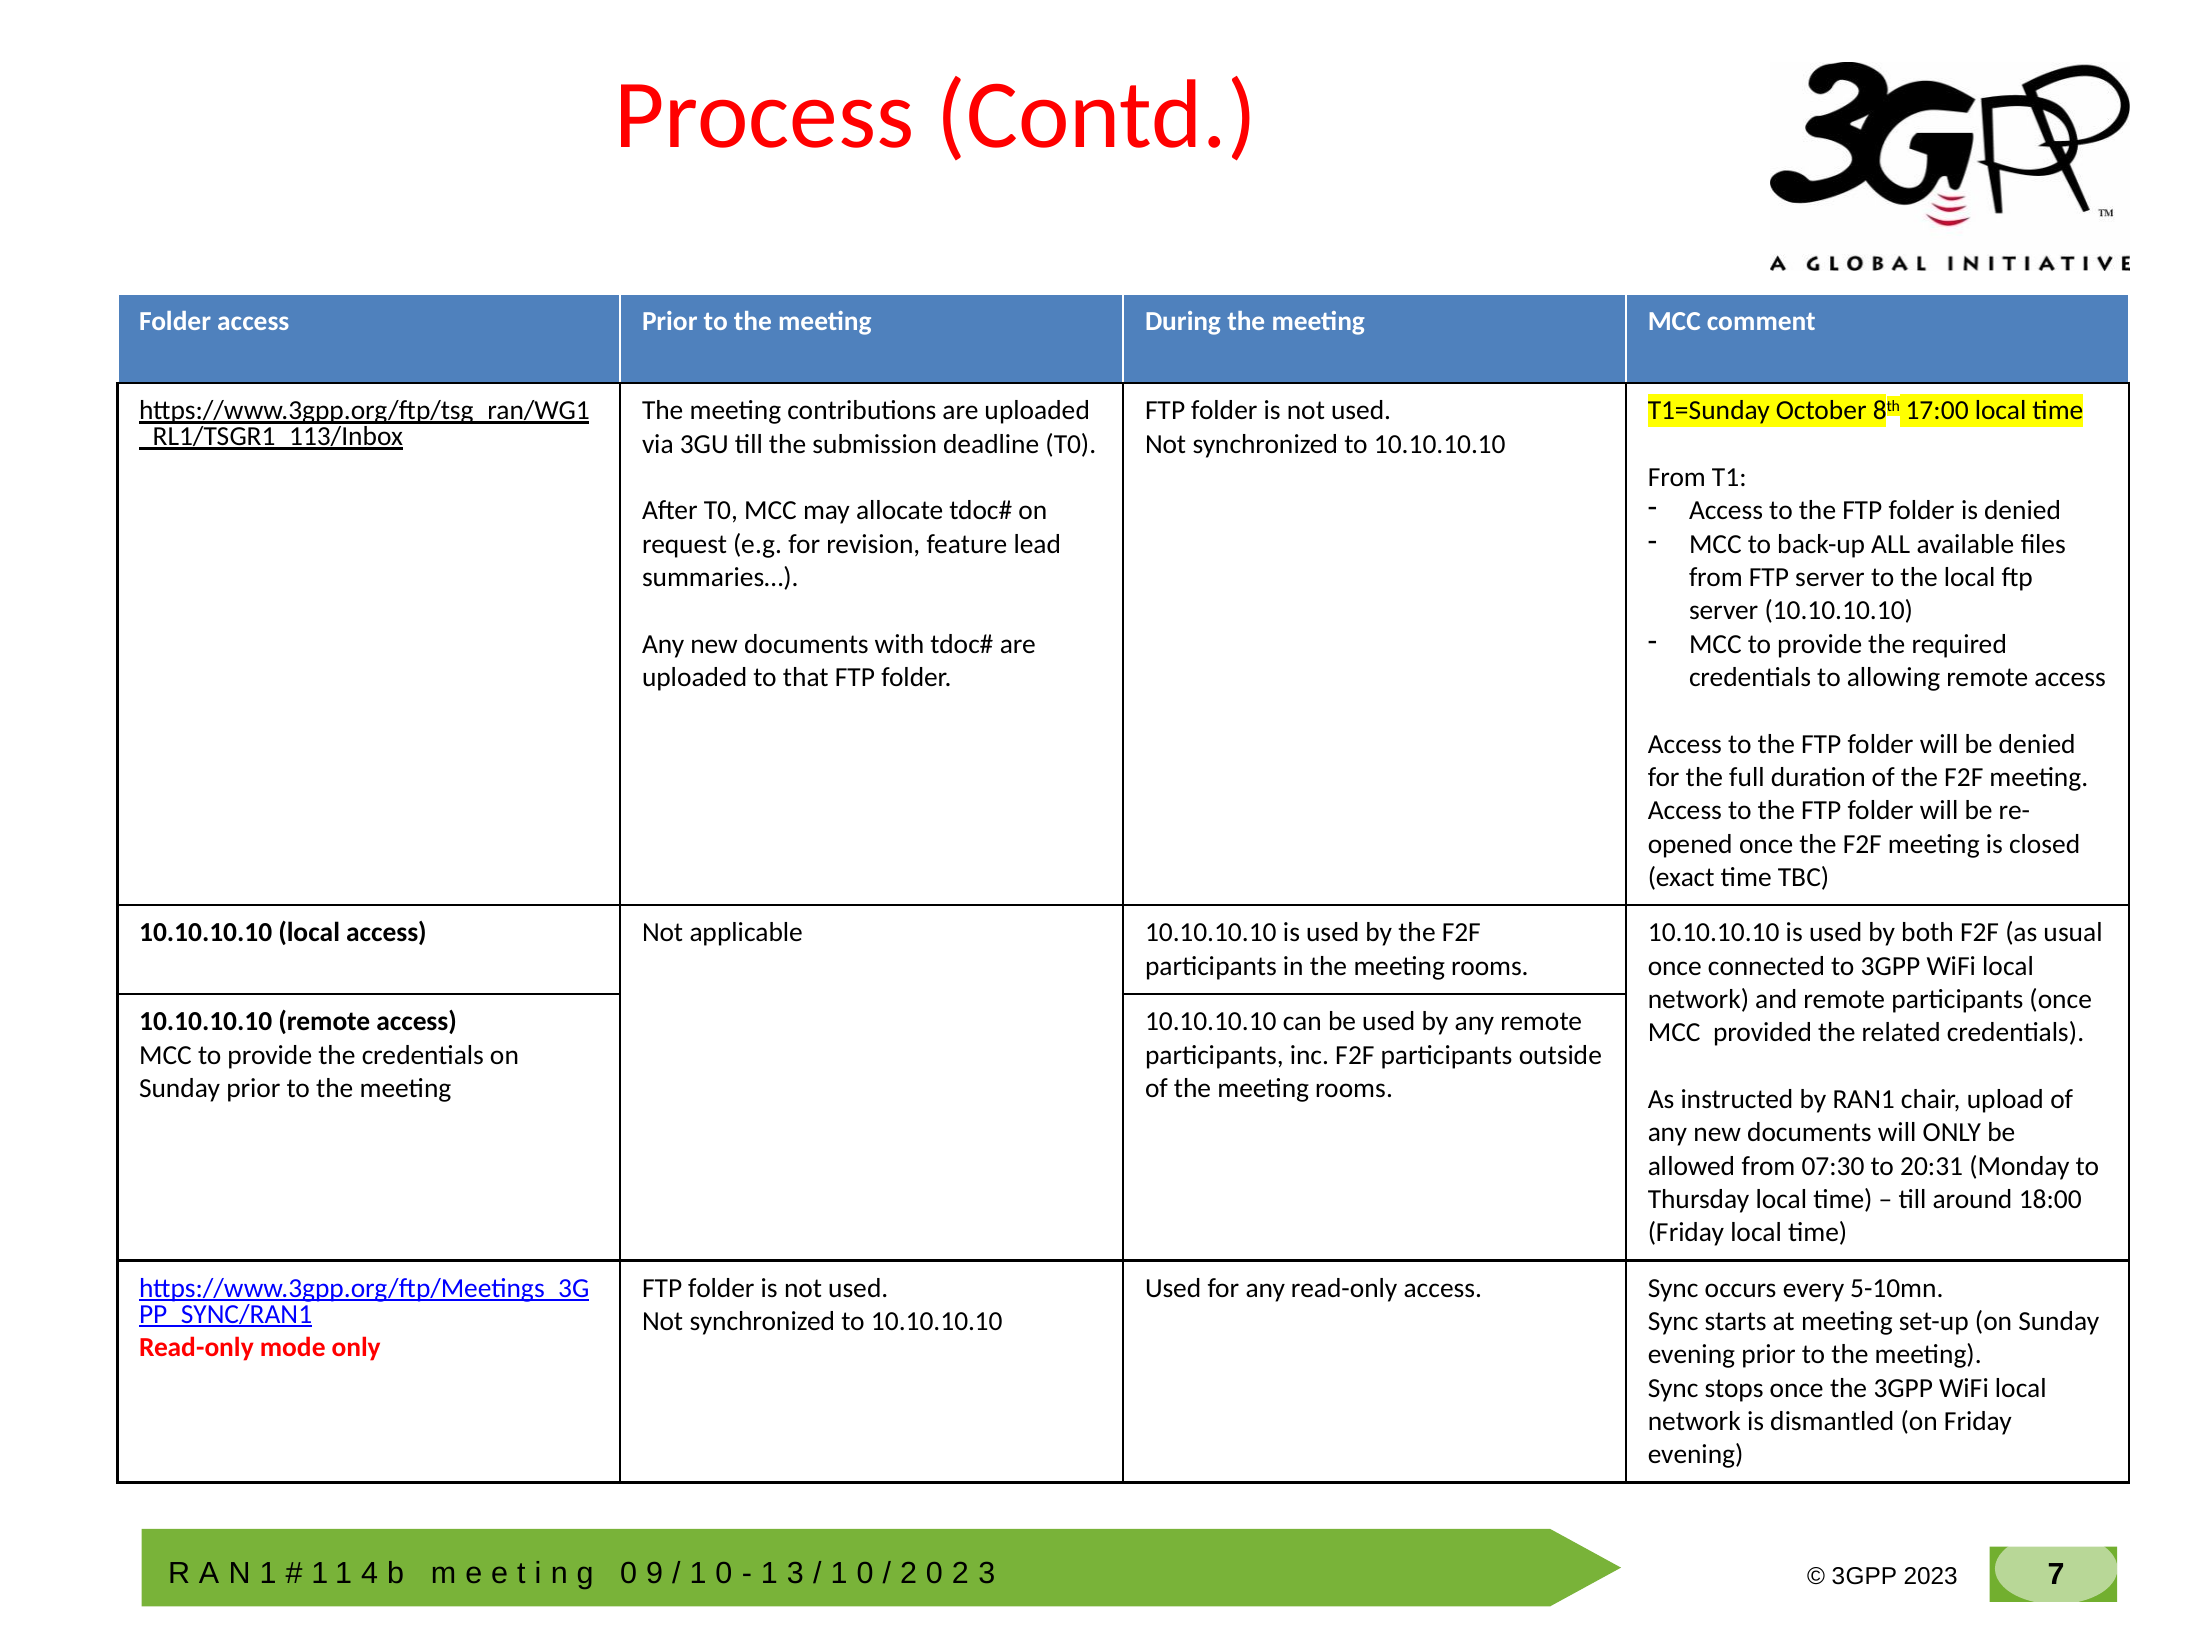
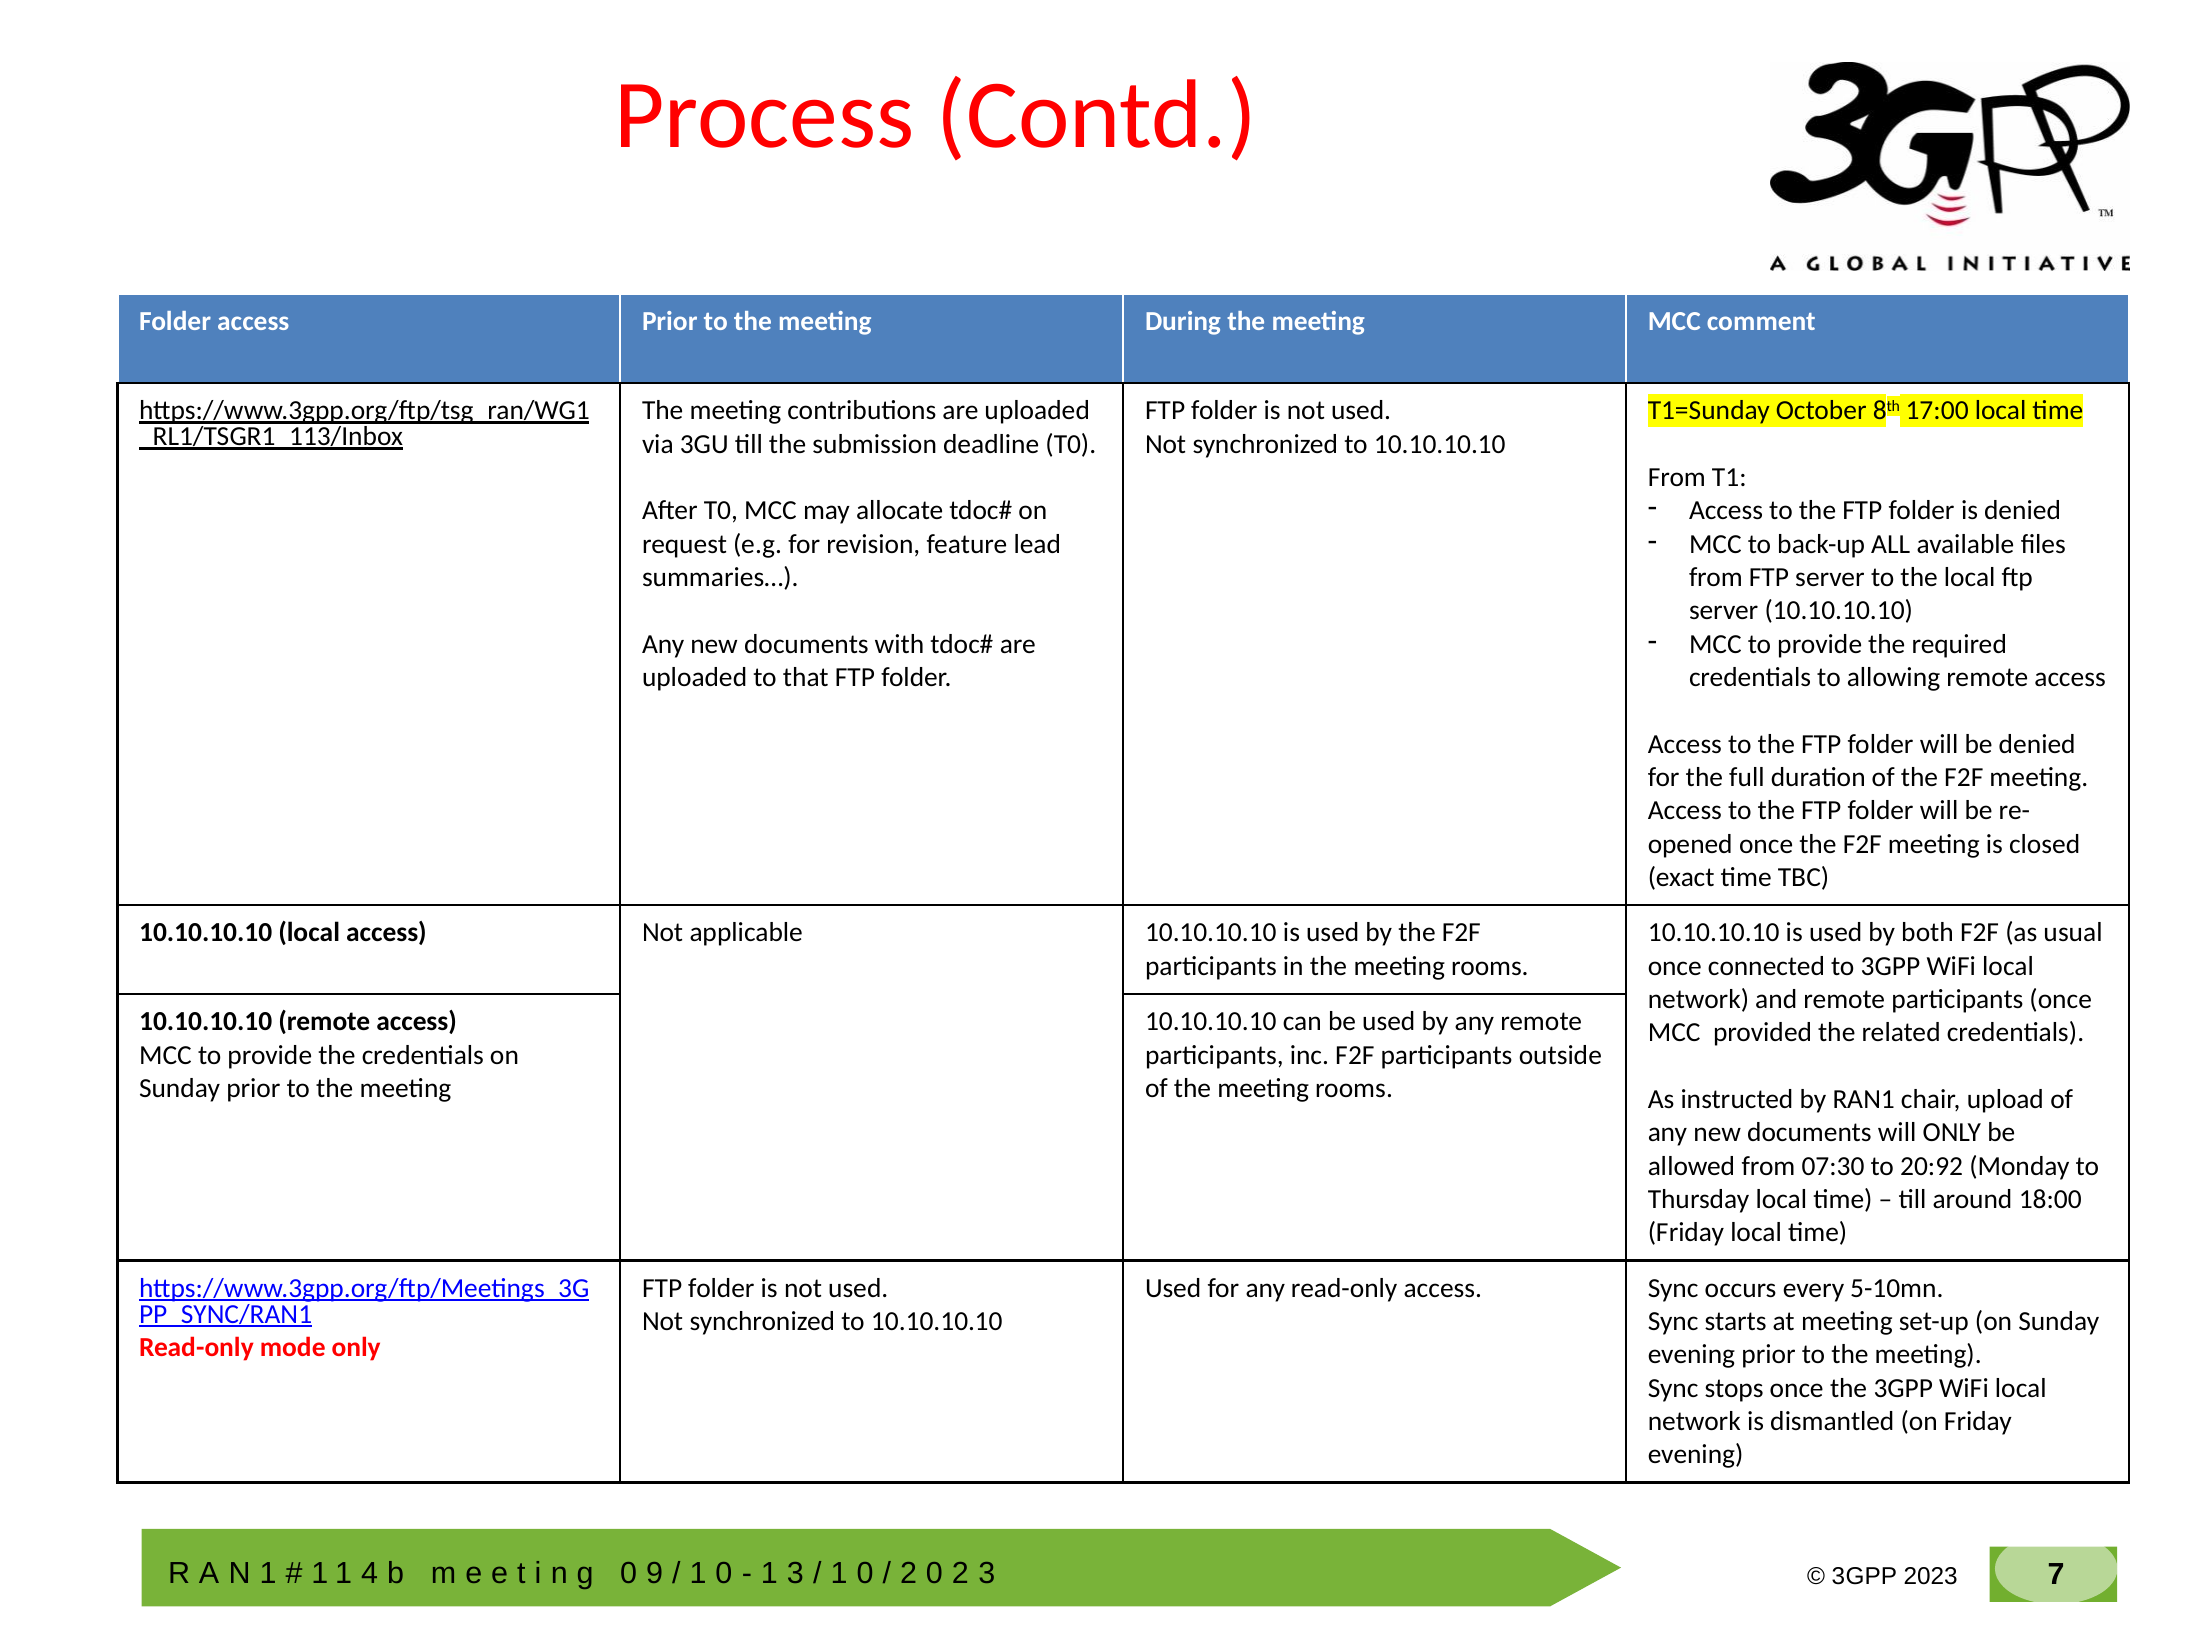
20:31: 20:31 -> 20:92 (1932, 1166)
